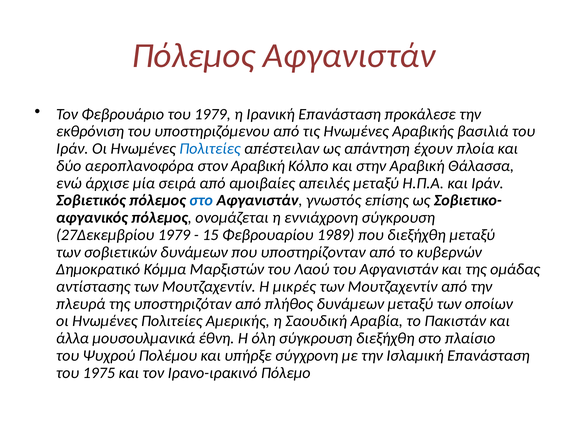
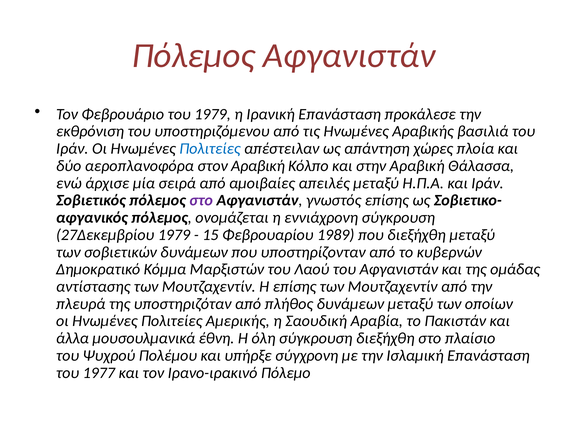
έχουν: έχουν -> χώρες (433, 149)
στο colour: blue -> purple (201, 200)
Η μικρές: μικρές -> επίσης (294, 287)
1975: 1975 -> 1977 (99, 373)
